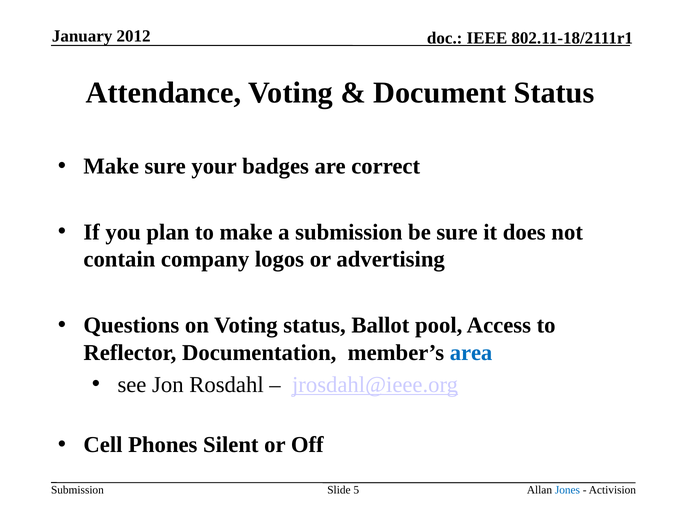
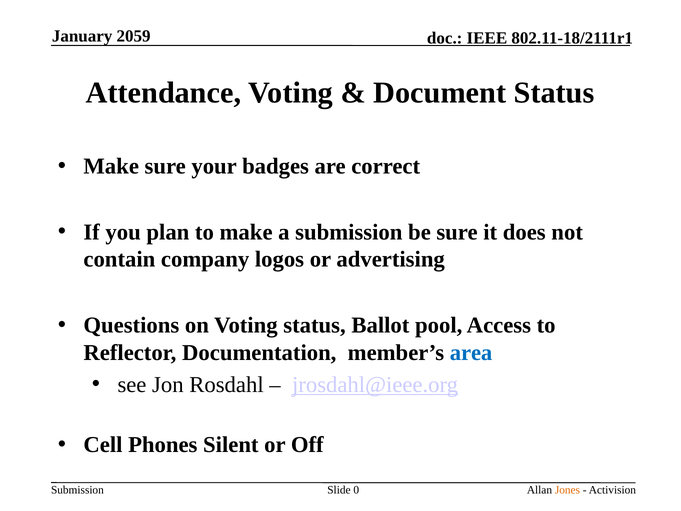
2012: 2012 -> 2059 (134, 36)
5: 5 -> 0 (356, 490)
Jones colour: blue -> orange (567, 490)
